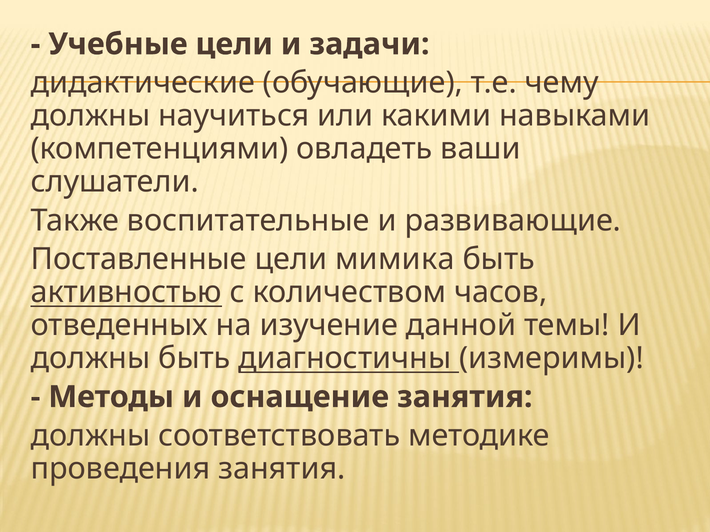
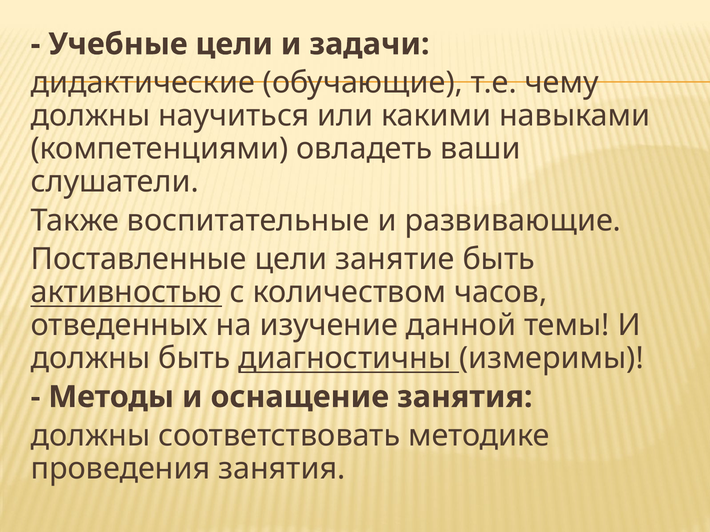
мимика: мимика -> занятие (395, 259)
